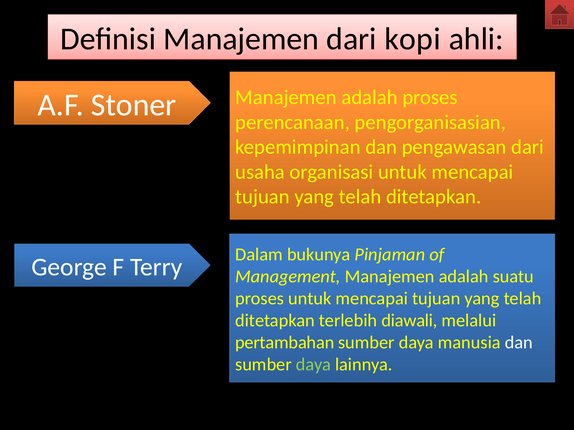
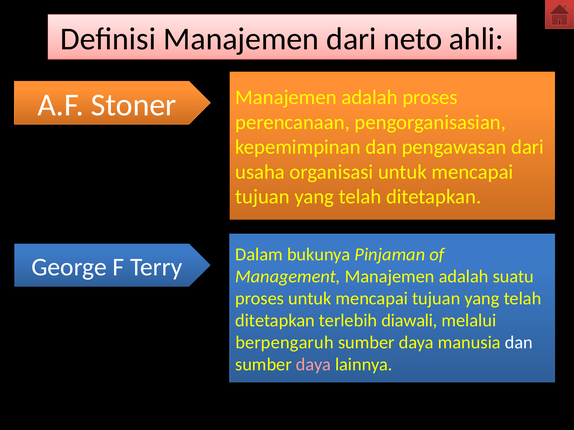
kopi: kopi -> neto (413, 39)
pertambahan: pertambahan -> berpengaruh (284, 343)
daya colour: light green -> pink (313, 365)
